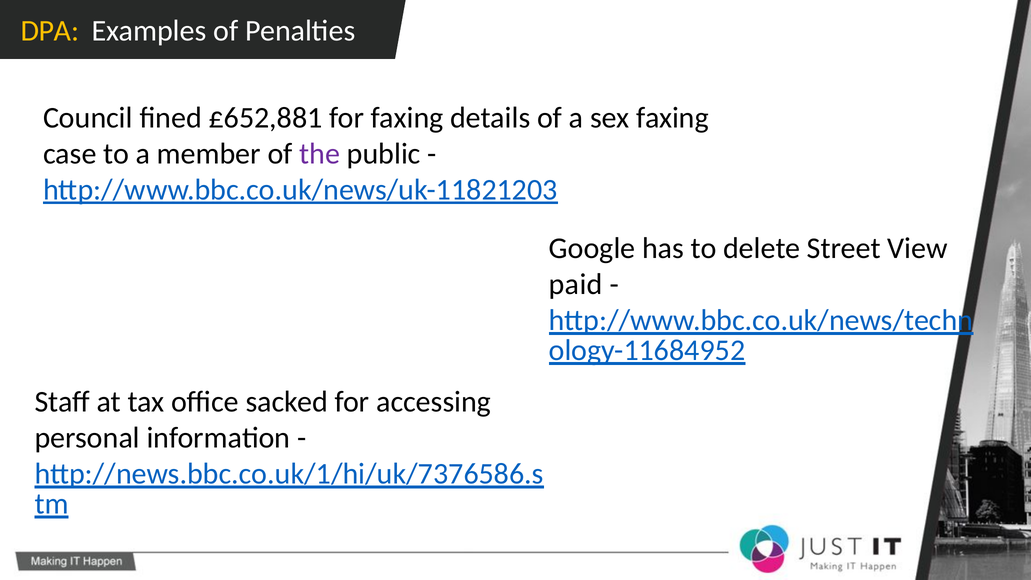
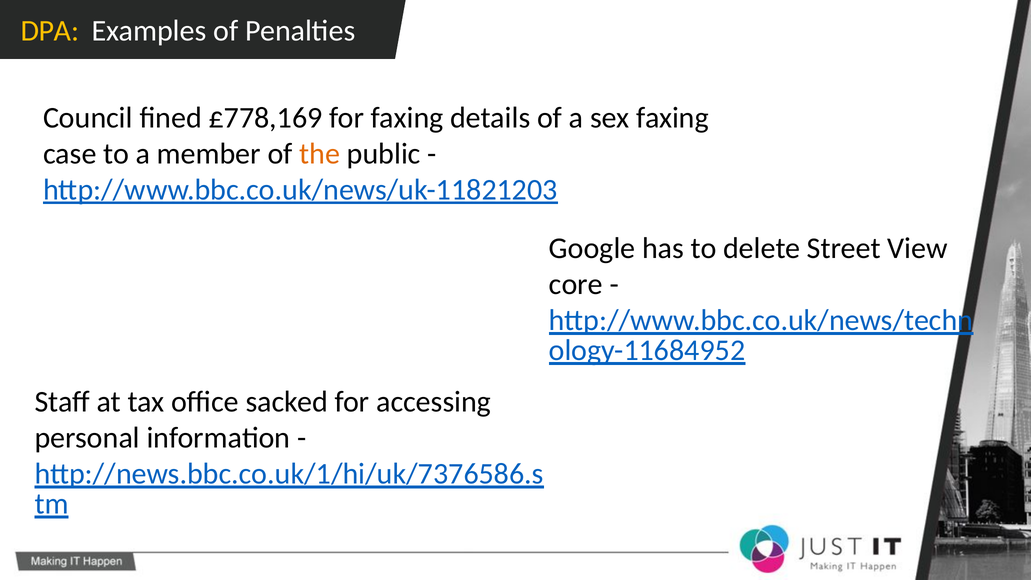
£652,881: £652,881 -> £778,169 (266, 118)
the colour: purple -> orange (320, 154)
paid: paid -> core (576, 284)
